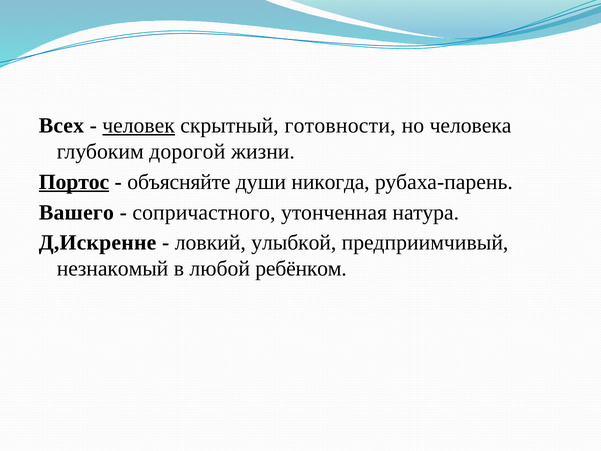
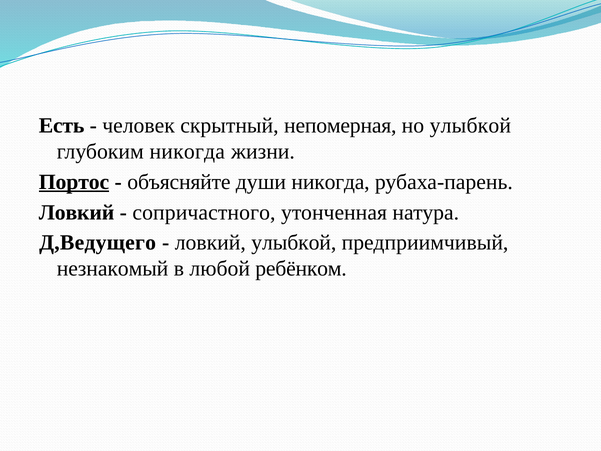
Всех: Всех -> Есть (62, 125)
человек underline: present -> none (139, 125)
готовности: готовности -> непомерная (340, 125)
но человека: человека -> улыбкой (470, 125)
глубоким дорогой: дорогой -> никогда (187, 152)
Вашего: Вашего -> Ловкий (77, 212)
Д,Искренне: Д,Искренне -> Д,Ведущего (98, 243)
